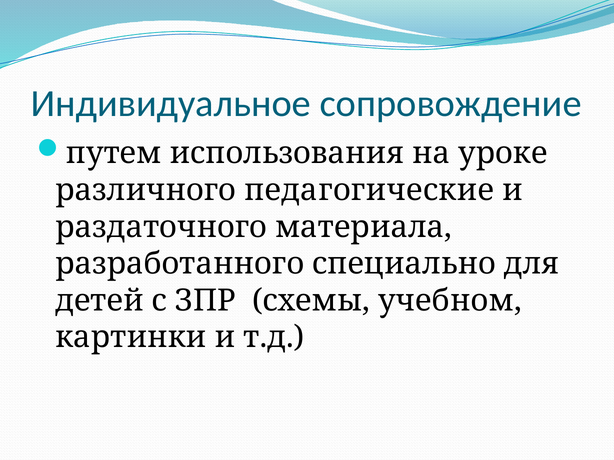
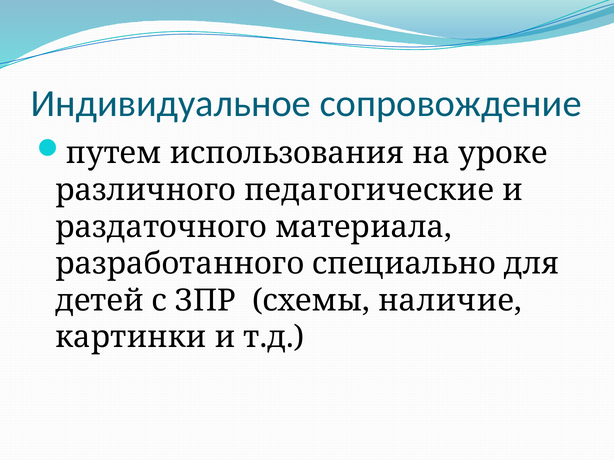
учебном: учебном -> наличие (450, 301)
